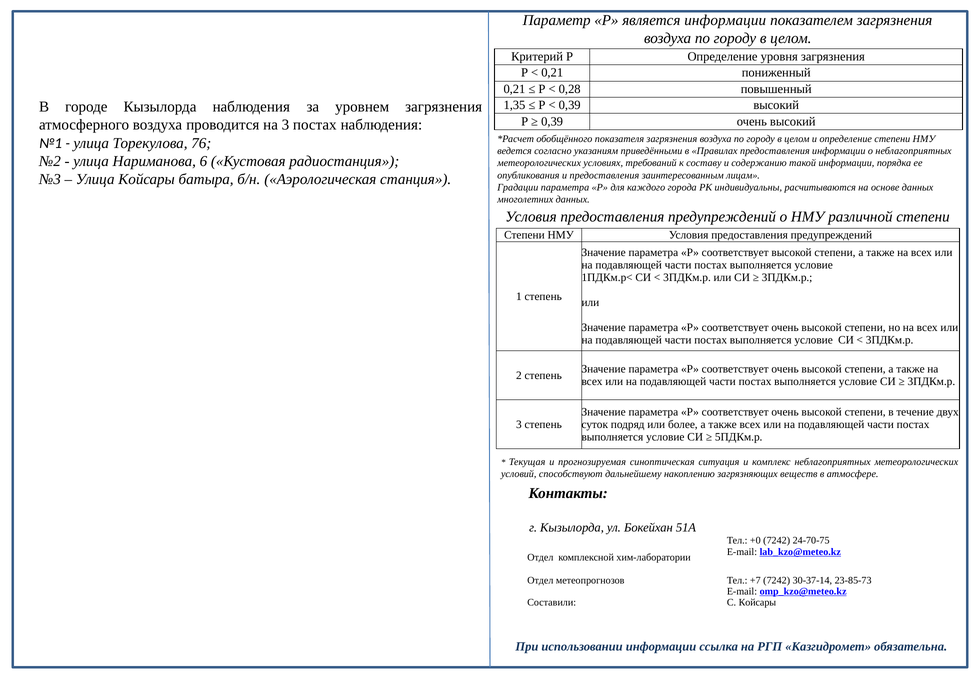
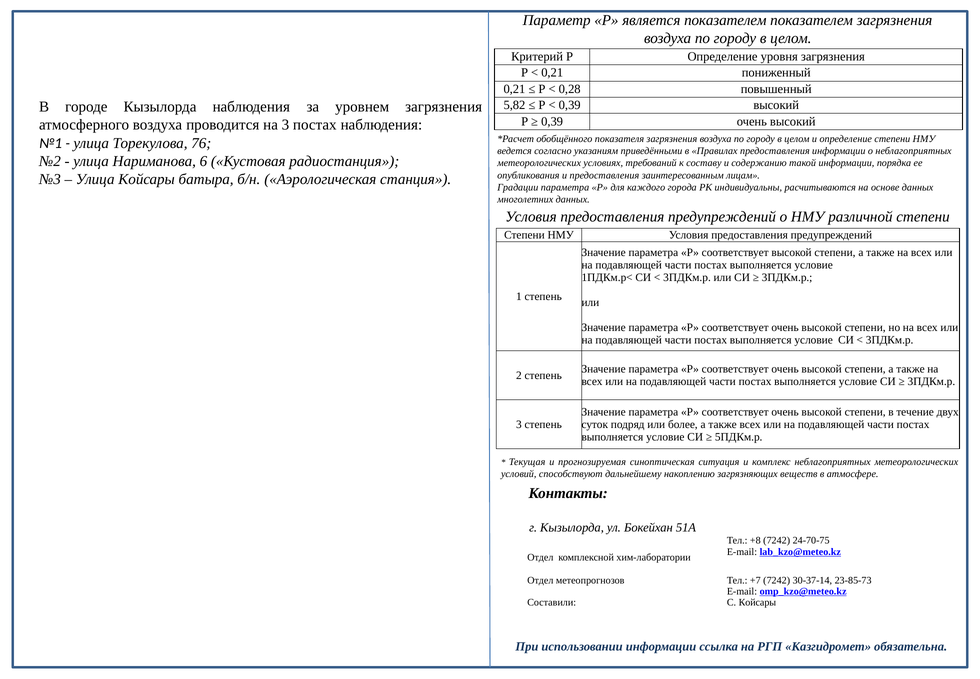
является информации: информации -> показателем (725, 20)
1,35: 1,35 -> 5,82 (514, 105)
+0: +0 -> +8 (755, 540)
